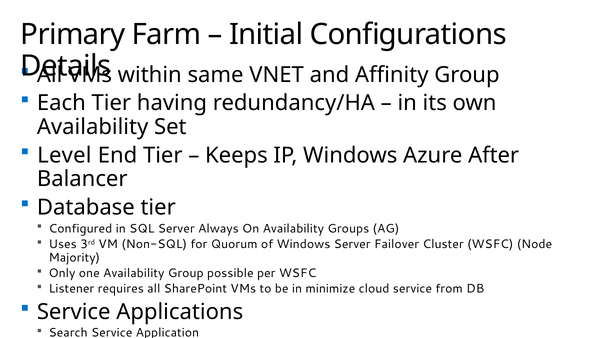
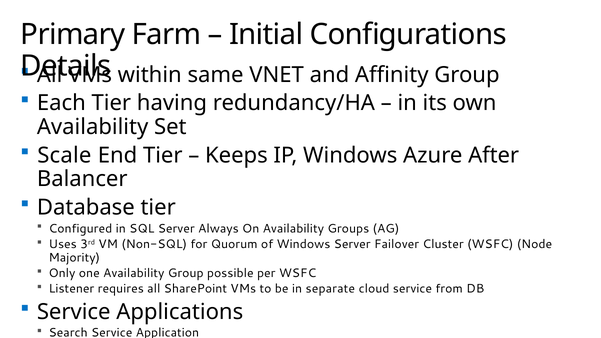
Level: Level -> Scale (64, 155)
minimize: minimize -> separate (330, 289)
